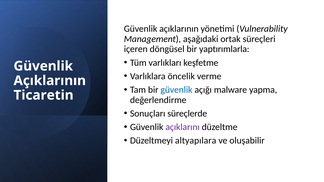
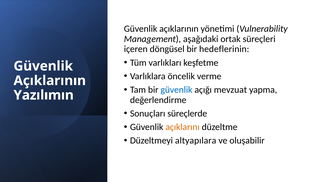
yaptırımlarla: yaptırımlarla -> hedeflerinin (224, 49)
malware: malware -> mevzuat (230, 90)
Ticaretin: Ticaretin -> Yazılımın (44, 95)
açıklarını colour: purple -> orange (183, 127)
